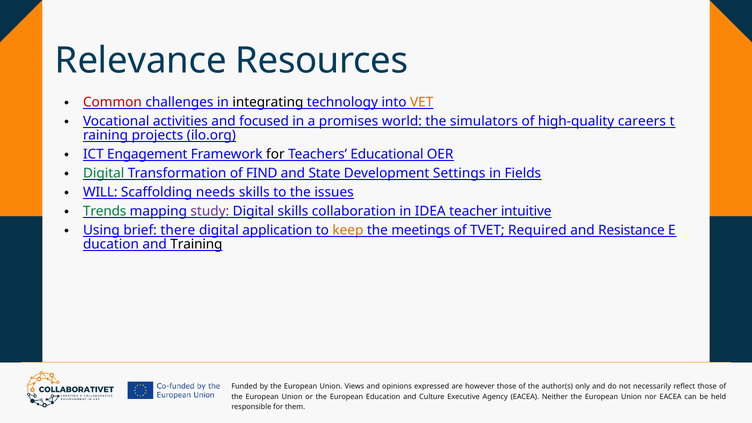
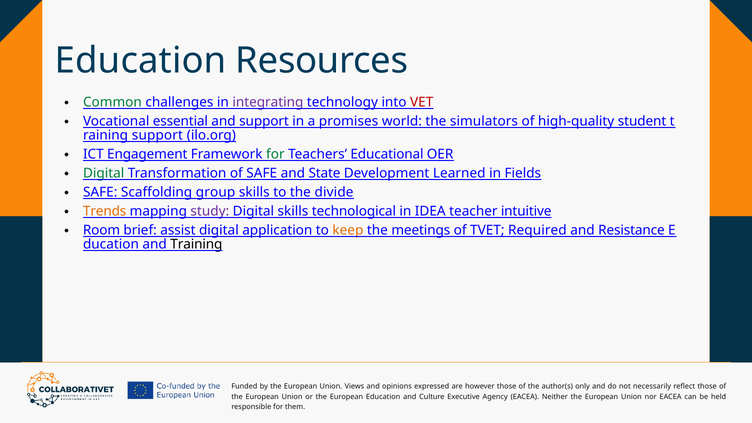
Relevance: Relevance -> Education (141, 61)
Common colour: red -> green (112, 102)
integrating colour: black -> purple (268, 102)
VET colour: orange -> red (422, 102)
activities: activities -> essential (180, 121)
and focused: focused -> support (264, 121)
careers: careers -> student (642, 121)
projects: projects -> support (157, 135)
for colour: black -> green (275, 154)
of FIND: FIND -> SAFE (262, 173)
Settings: Settings -> Learned (459, 173)
WILL: WILL -> SAFE (100, 192)
needs: needs -> group (216, 192)
issues: issues -> divide (334, 192)
Trends colour: green -> orange (105, 211)
collaboration: collaboration -> technological (354, 211)
Using: Using -> Room (102, 230)
there: there -> assist (178, 230)
